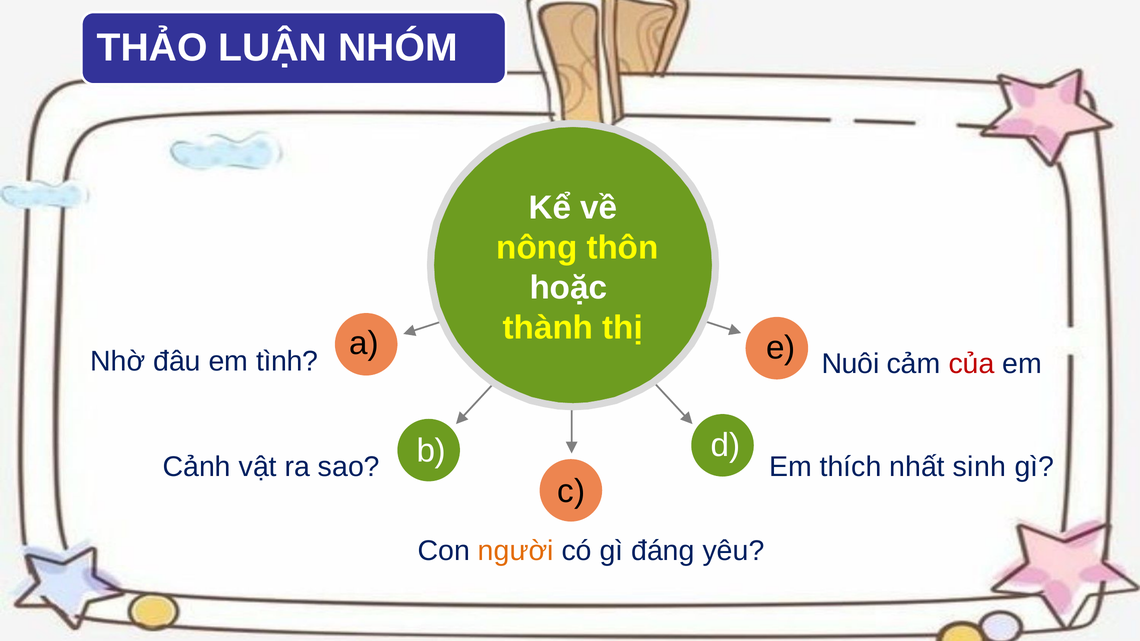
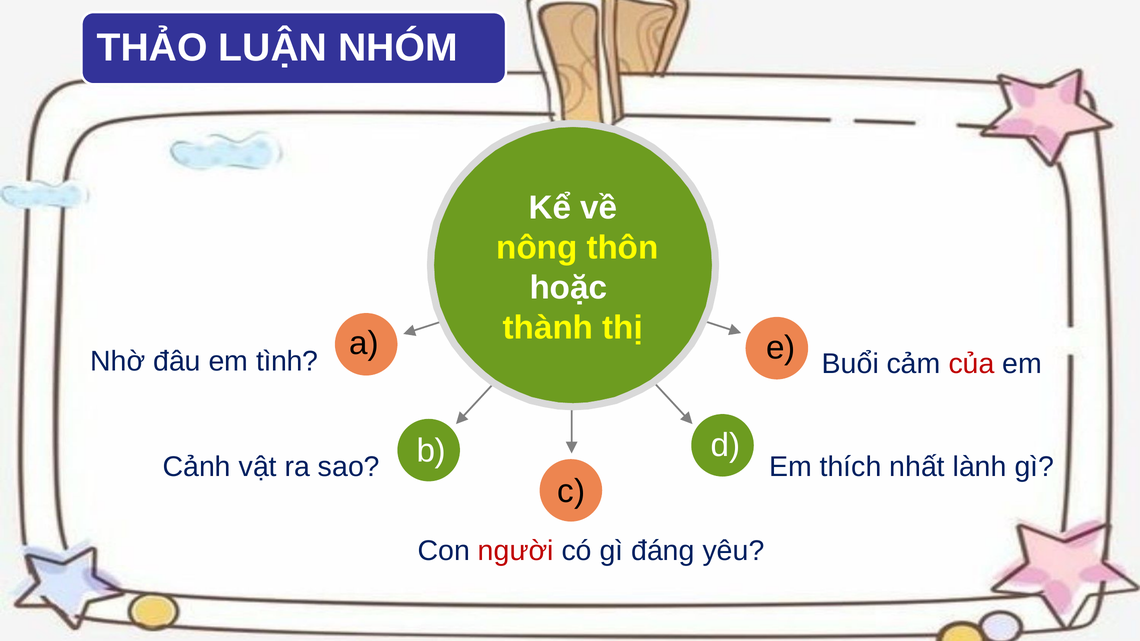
Nuôi: Nuôi -> Buổi (850, 364)
sinh: sinh -> lành (980, 467)
người colour: orange -> red (516, 551)
